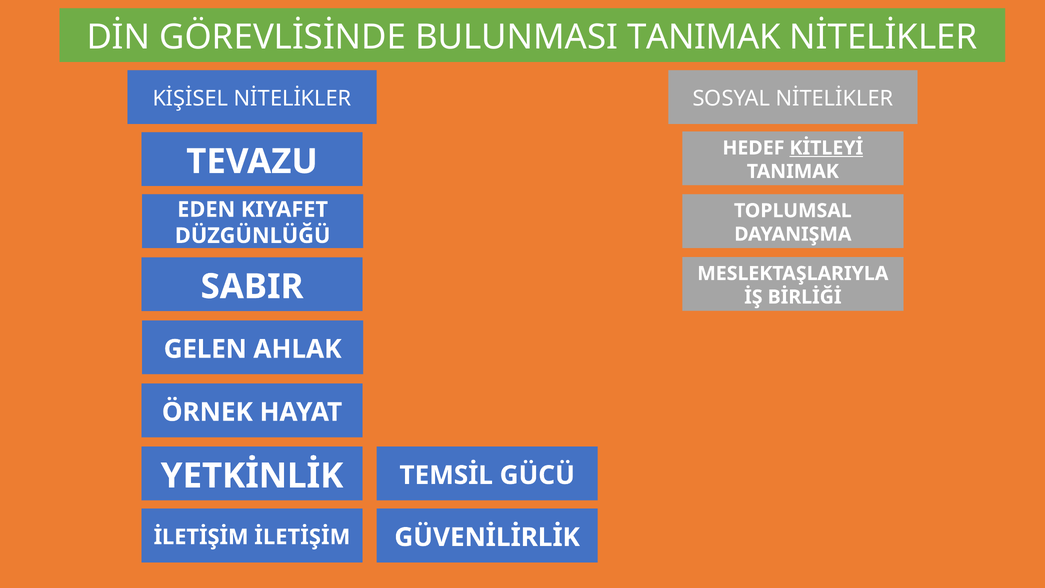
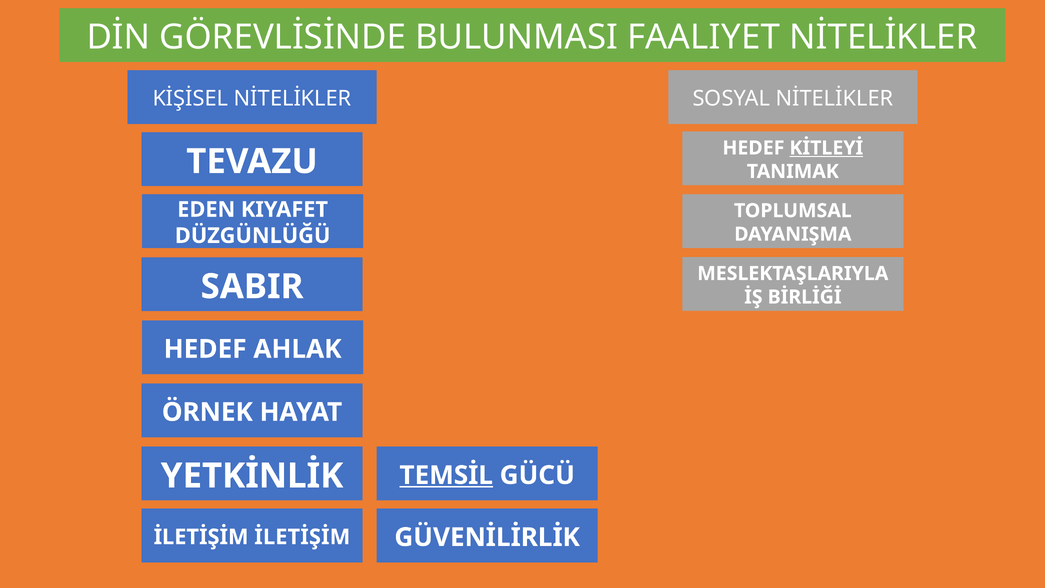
BULUNMASI TANIMAK: TANIMAK -> FAALIYET (704, 37)
GELEN: GELEN -> HEDEF (205, 349)
TEMSİL underline: none -> present (446, 475)
